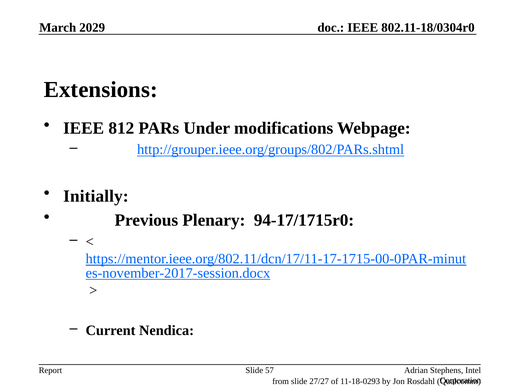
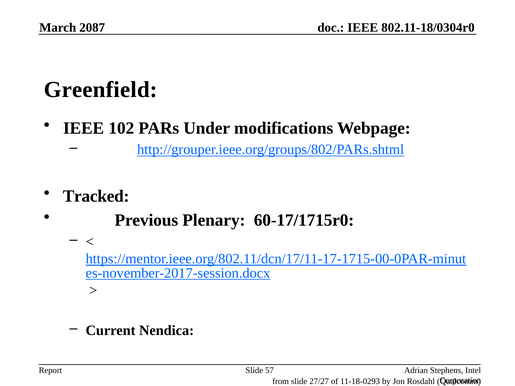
2029: 2029 -> 2087 (92, 27)
Extensions: Extensions -> Greenfield (101, 90)
812: 812 -> 102 (121, 128)
Initially: Initially -> Tracked (96, 196)
94-17/1715r0: 94-17/1715r0 -> 60-17/1715r0 (304, 220)
